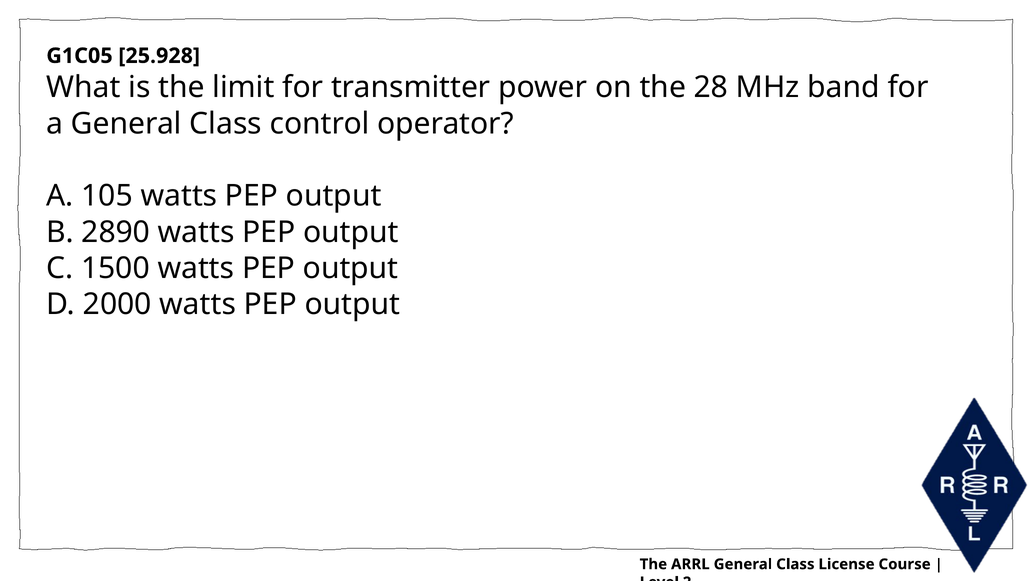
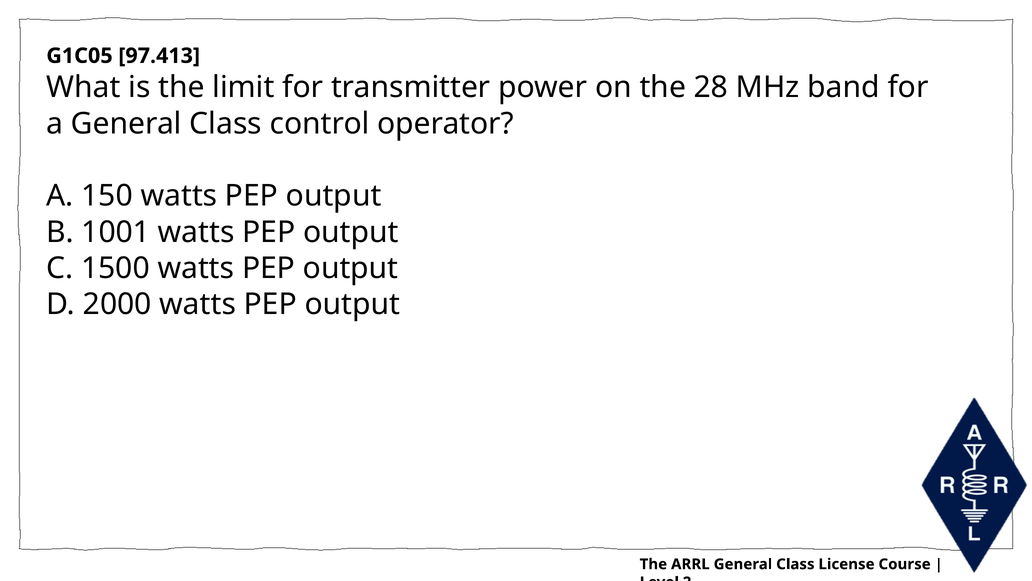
25.928: 25.928 -> 97.413 (159, 56)
105: 105 -> 150 (107, 196)
2890: 2890 -> 1001 (116, 232)
